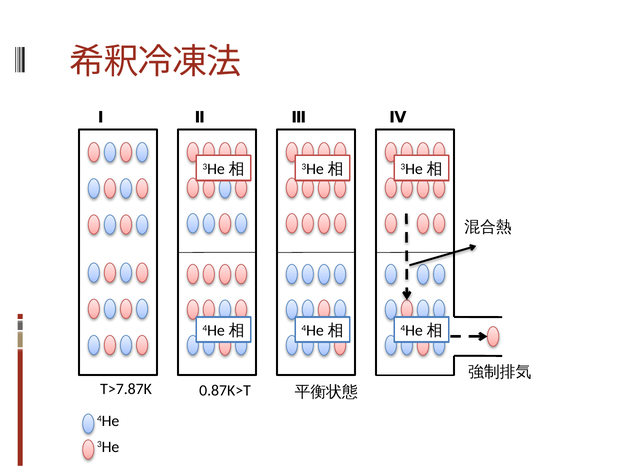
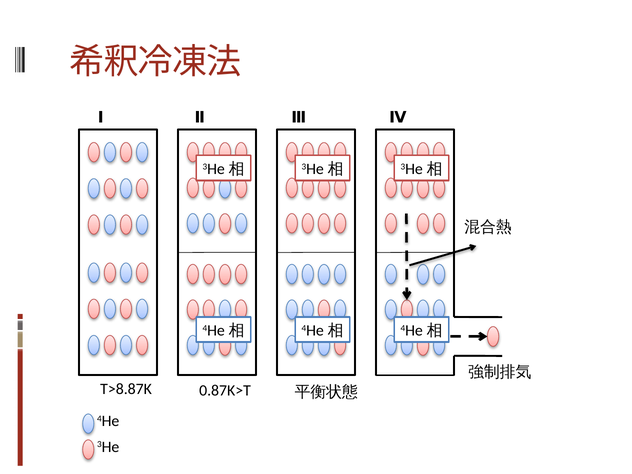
T>7.87K: T>7.87K -> T>8.87K (126, 389)
